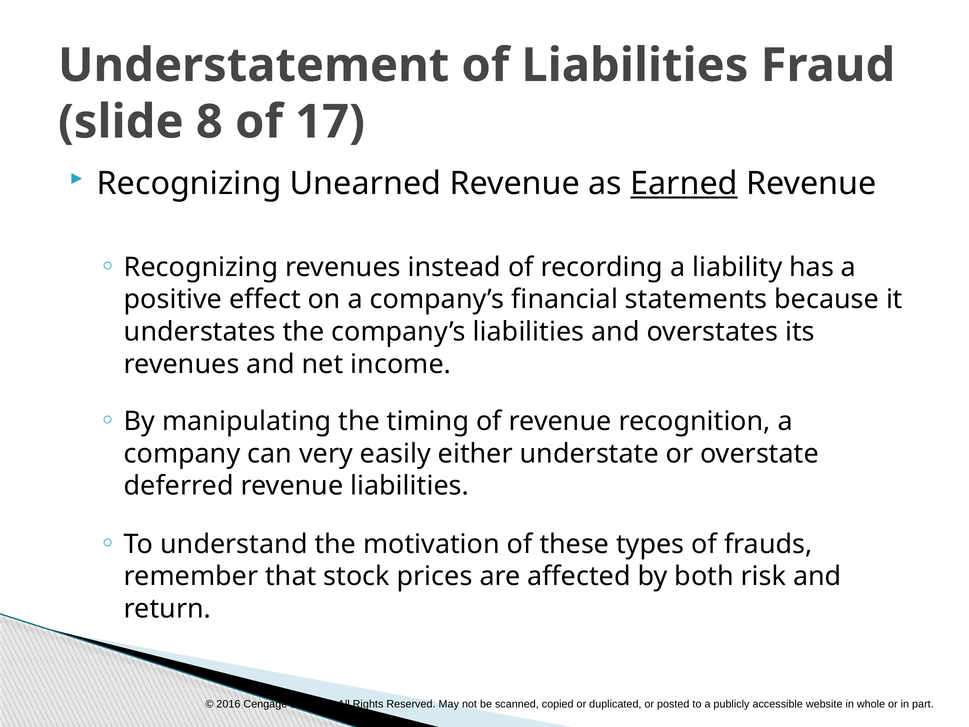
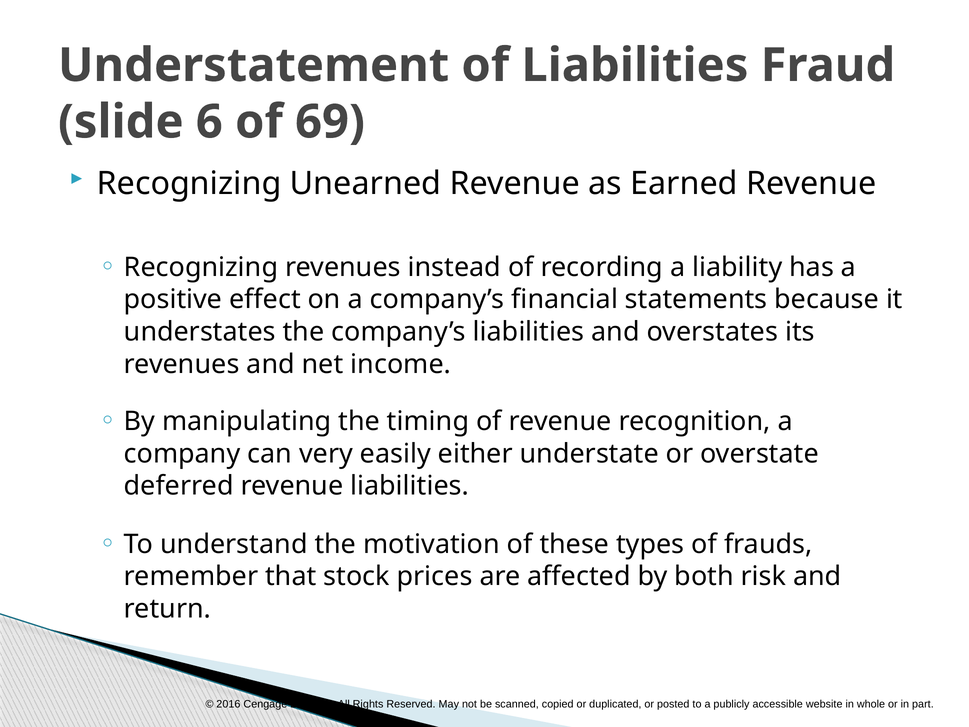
8: 8 -> 6 (209, 122)
17: 17 -> 69 (330, 122)
Earned underline: present -> none (684, 183)
